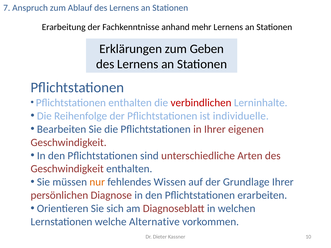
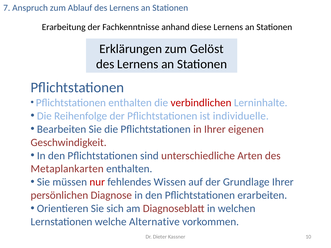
mehr: mehr -> diese (202, 27)
Geben: Geben -> Gelöst (207, 49)
Geschwindigkeit: Geschwindigkeit -> Metaplankarten (67, 169)
nur colour: orange -> red (97, 182)
